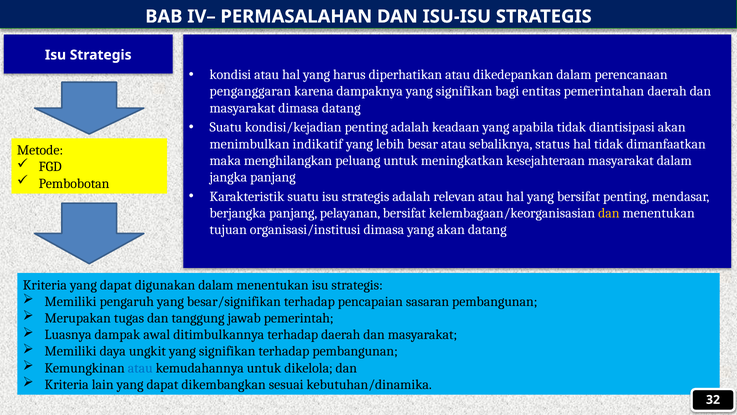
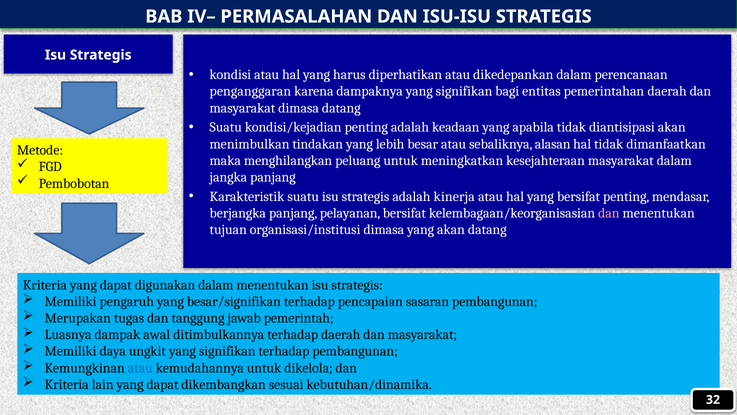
indikatif: indikatif -> tindakan (318, 144)
status: status -> alasan (553, 144)
relevan: relevan -> kinerja (454, 196)
dan colour: yellow -> pink (609, 213)
